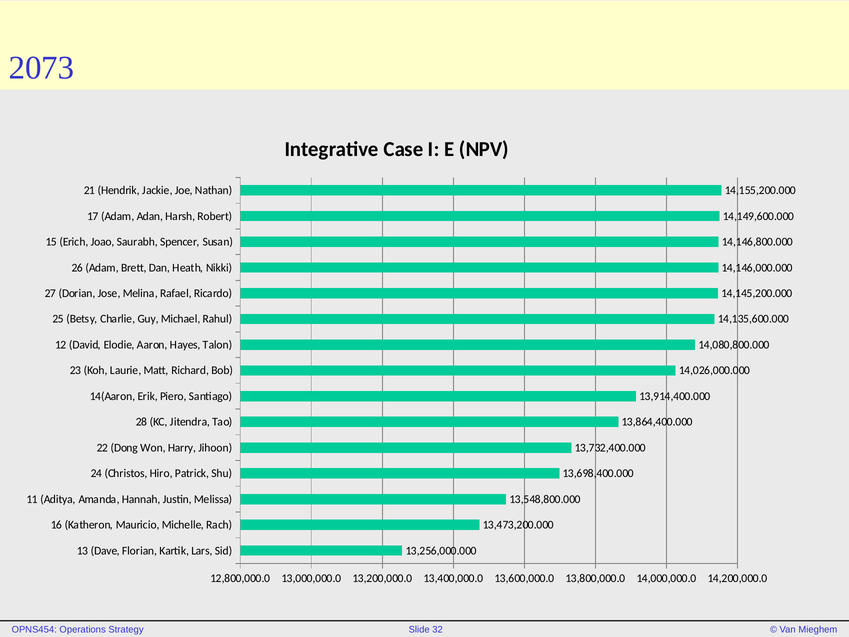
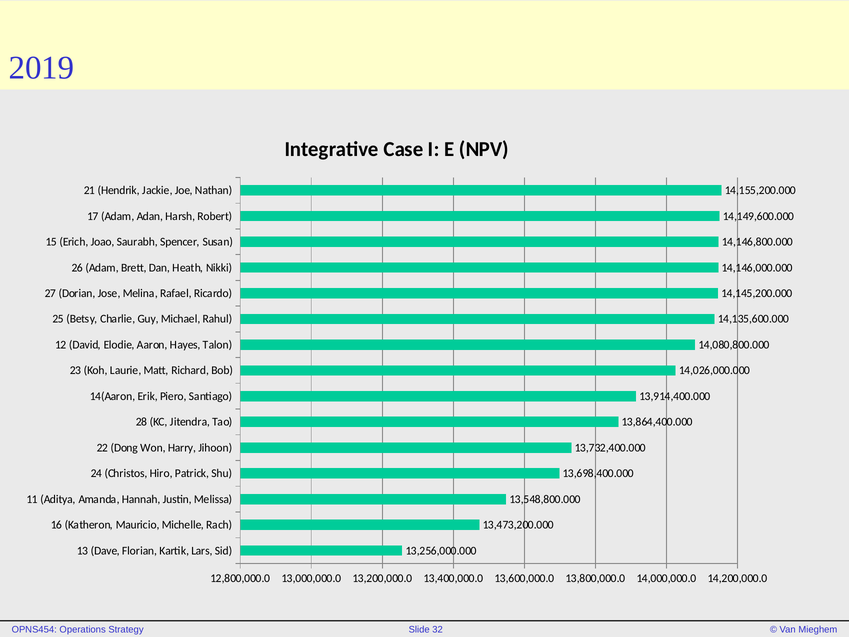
2073: 2073 -> 2019 (42, 68)
